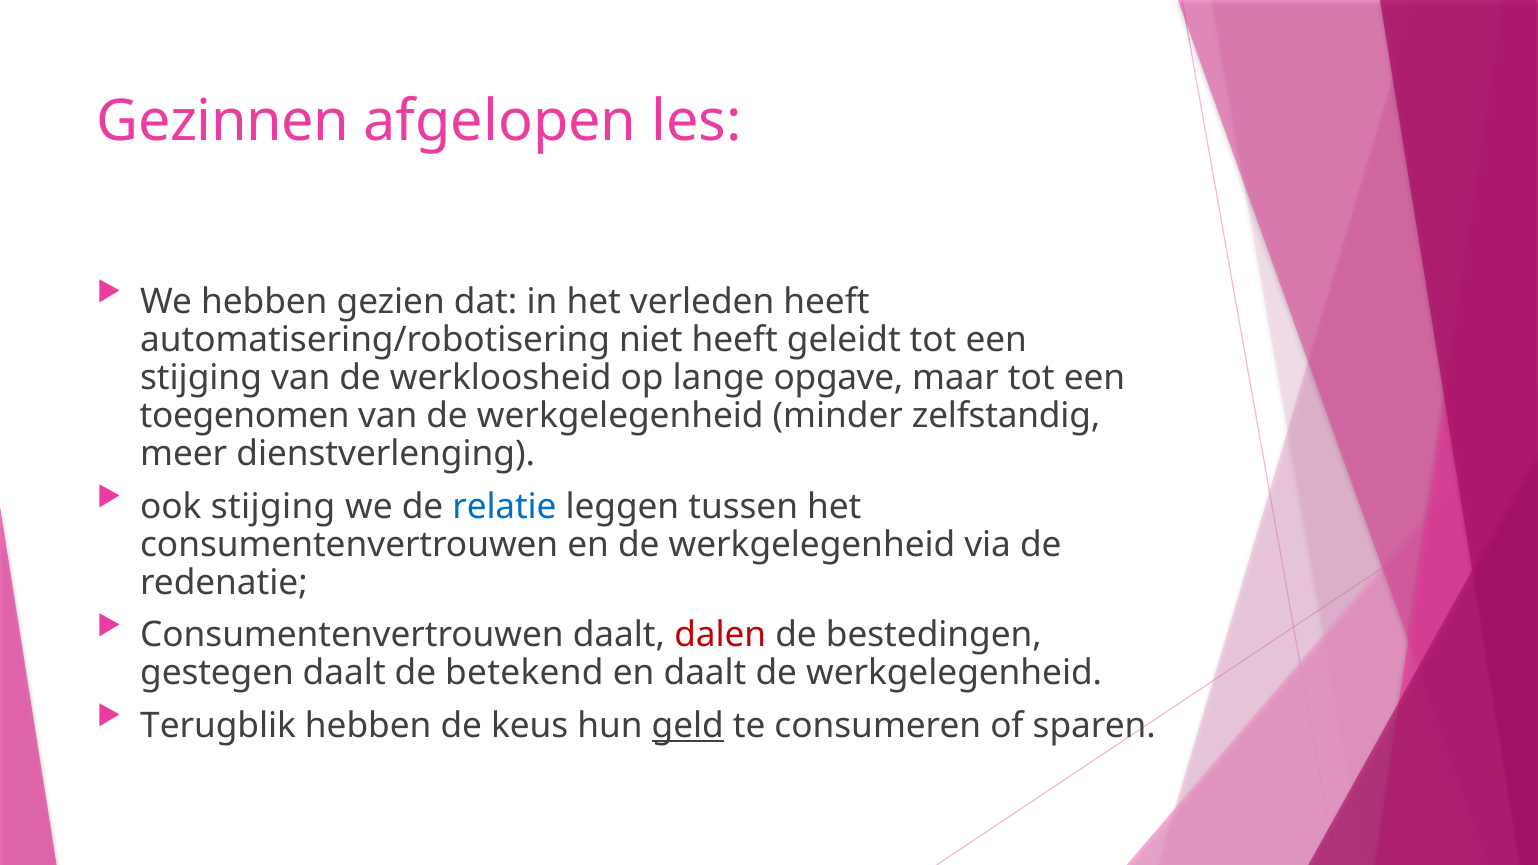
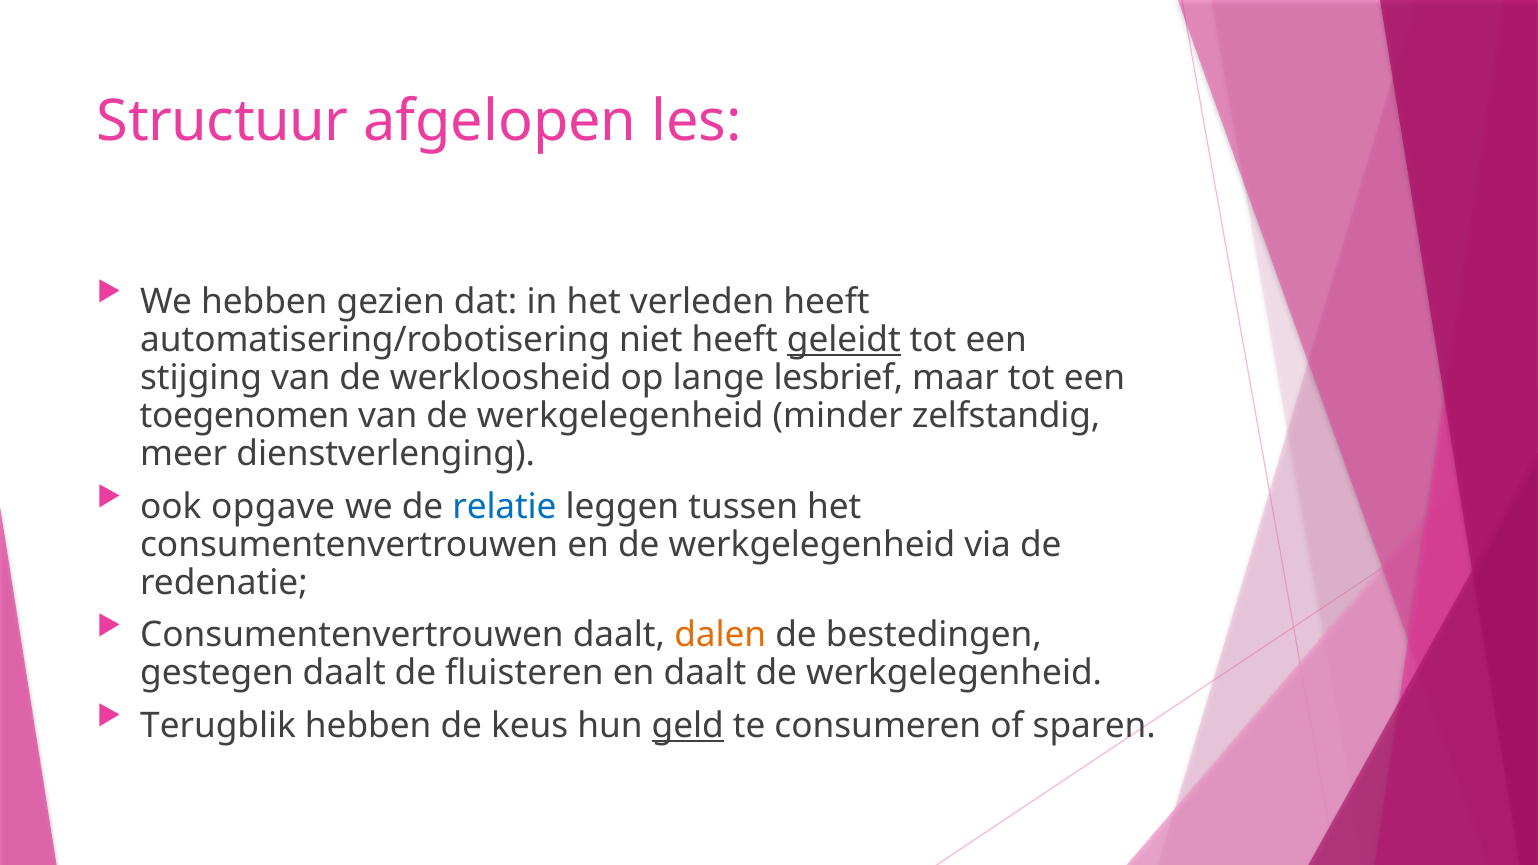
Gezinnen: Gezinnen -> Structuur (223, 121)
geleidt underline: none -> present (844, 340)
opgave: opgave -> lesbrief (838, 378)
ook stijging: stijging -> opgave (273, 507)
dalen colour: red -> orange (720, 635)
betekend: betekend -> fluisteren (524, 673)
